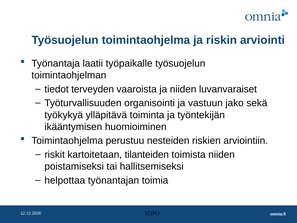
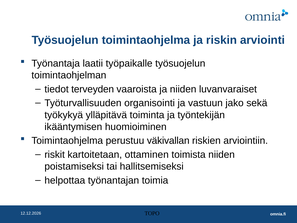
nesteiden: nesteiden -> väkivallan (168, 141)
tilanteiden: tilanteiden -> ottaminen (147, 154)
